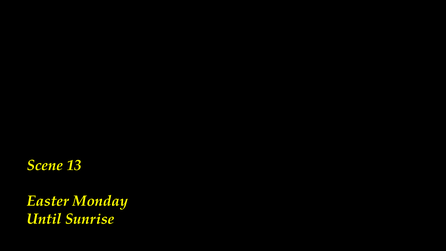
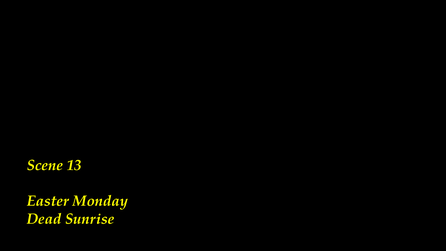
Until: Until -> Dead (44, 219)
